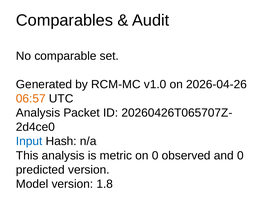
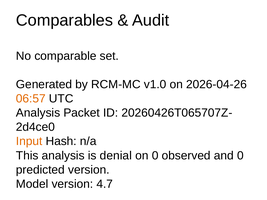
Input colour: blue -> orange (29, 141)
metric: metric -> denial (116, 156)
1.8: 1.8 -> 4.7 (105, 184)
